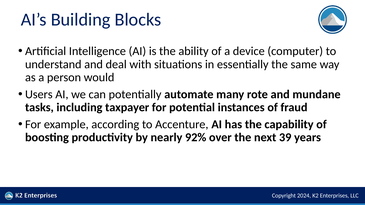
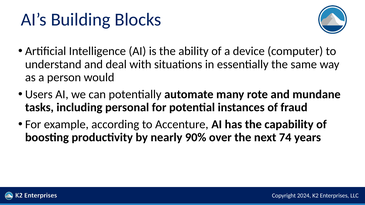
taxpayer: taxpayer -> personal (127, 108)
92%: 92% -> 90% (196, 138)
39: 39 -> 74 (285, 138)
